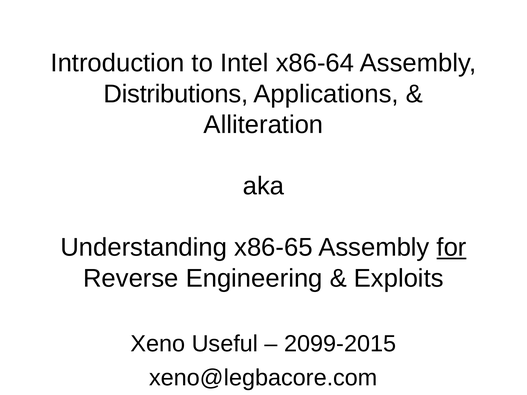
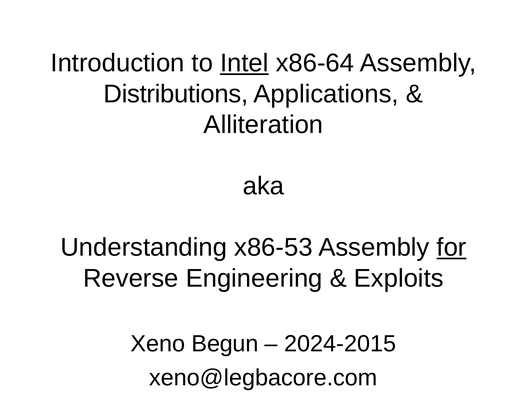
Intel underline: none -> present (244, 63)
x86-65: x86-65 -> x86-53 (273, 248)
Useful: Useful -> Begun (225, 344)
2099-2015: 2099-2015 -> 2024-2015 (340, 344)
